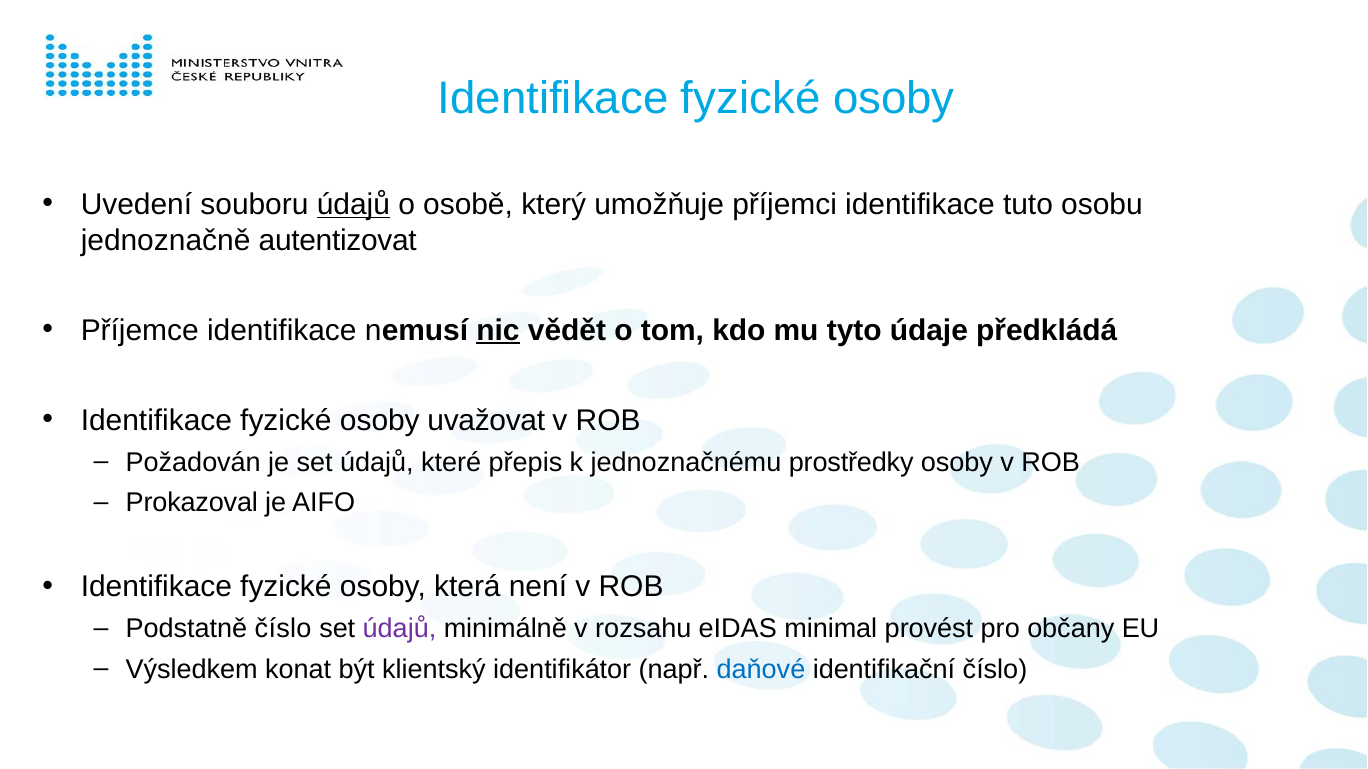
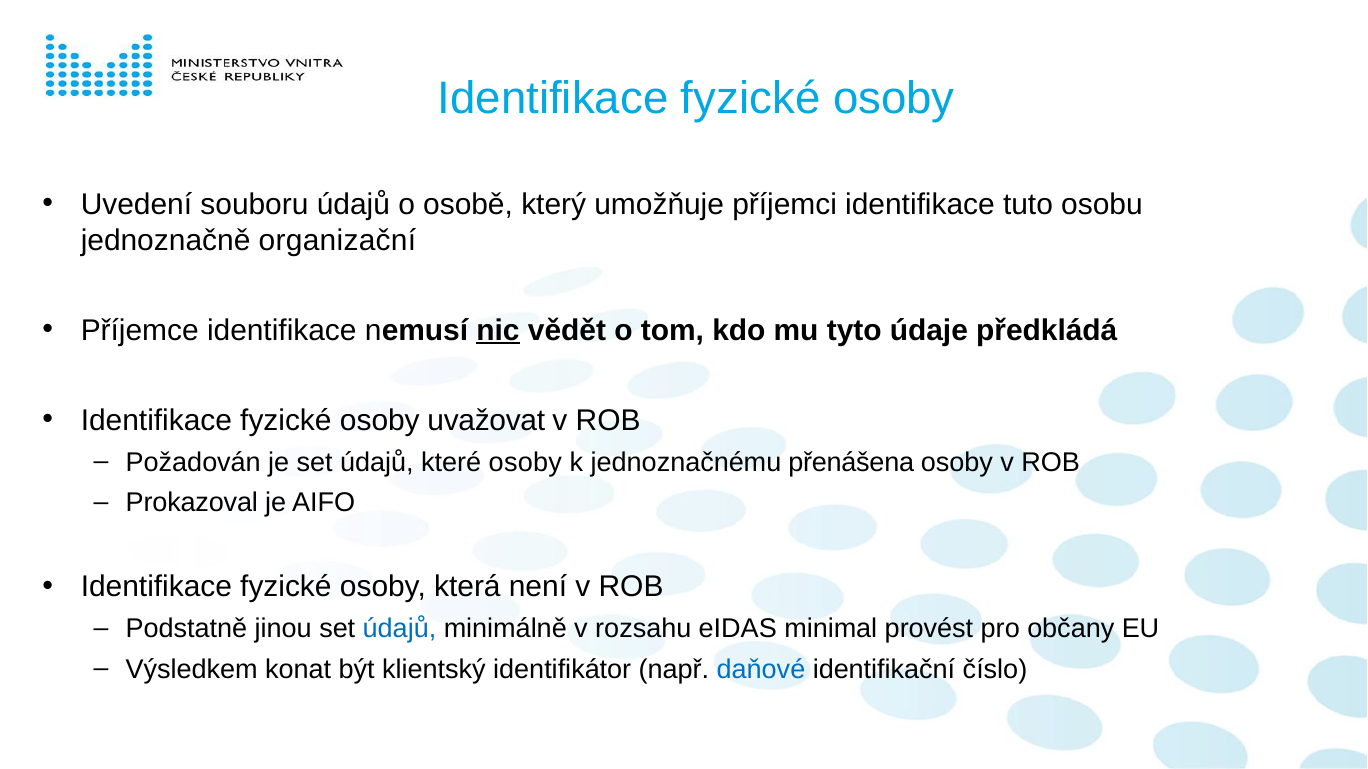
údajů underline: present -> none (353, 205)
autentizovat: autentizovat -> organizační (337, 241)
které přepis: přepis -> osoby (525, 463)
prostředky: prostředky -> přenášena (851, 463)
Podstatně číslo: číslo -> jinou (283, 629)
údajů colour: purple -> blue (399, 629)
